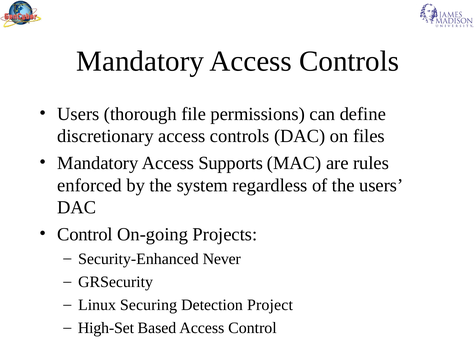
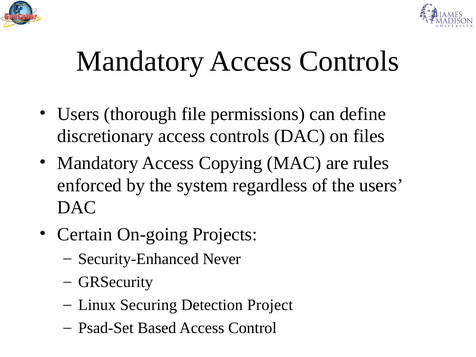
Supports: Supports -> Copying (231, 163)
Control: Control -> Certain (85, 234)
High-Set: High-Set -> Psad-Set (106, 328)
